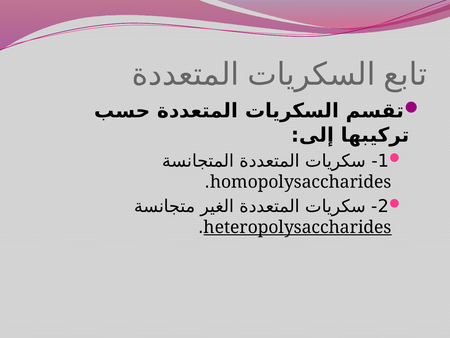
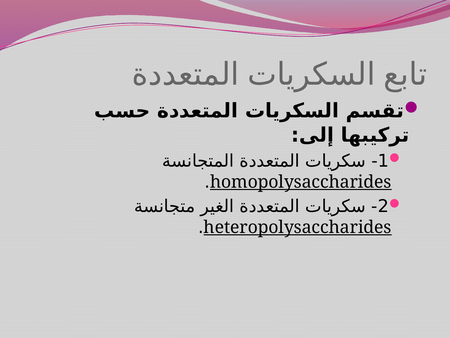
homopolysaccharides underline: none -> present (301, 182)
